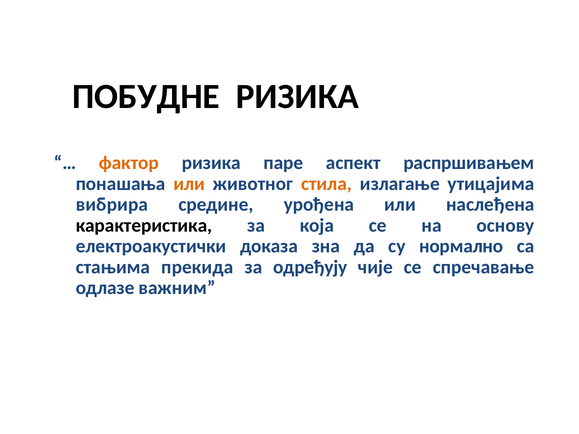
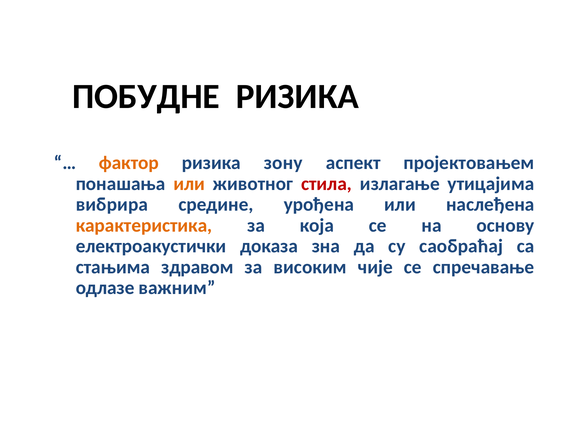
паре: паре -> зону (283, 163)
распршивањем: распршивањем -> пројектовањем (469, 163)
стила colour: orange -> red (326, 184)
карактеристика colour: black -> orange (144, 225)
нормално: нормално -> саобраћај (461, 246)
прекида: прекида -> здравом (197, 267)
одређују: одређују -> високим (310, 267)
